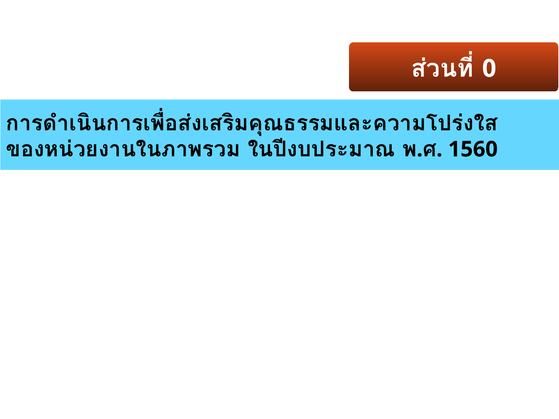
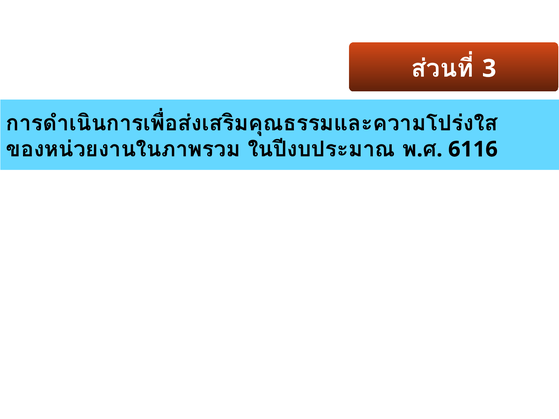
0: 0 -> 3 (489, 69)
1560: 1560 -> 6116 (473, 149)
